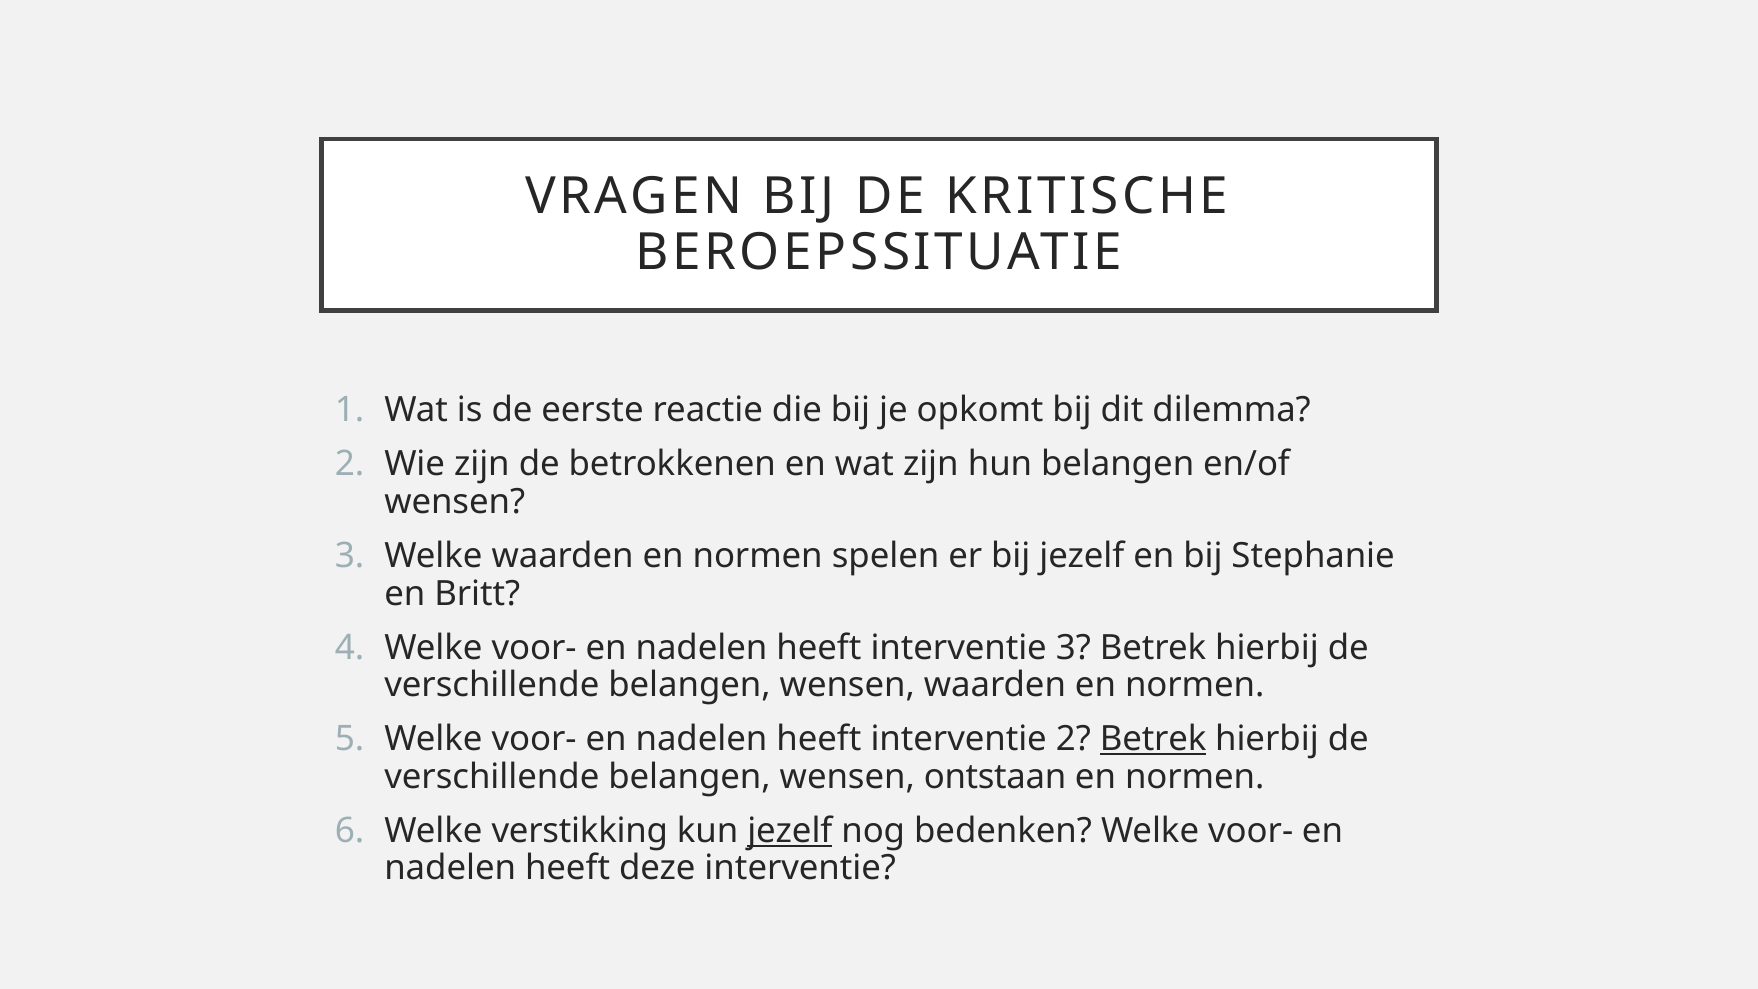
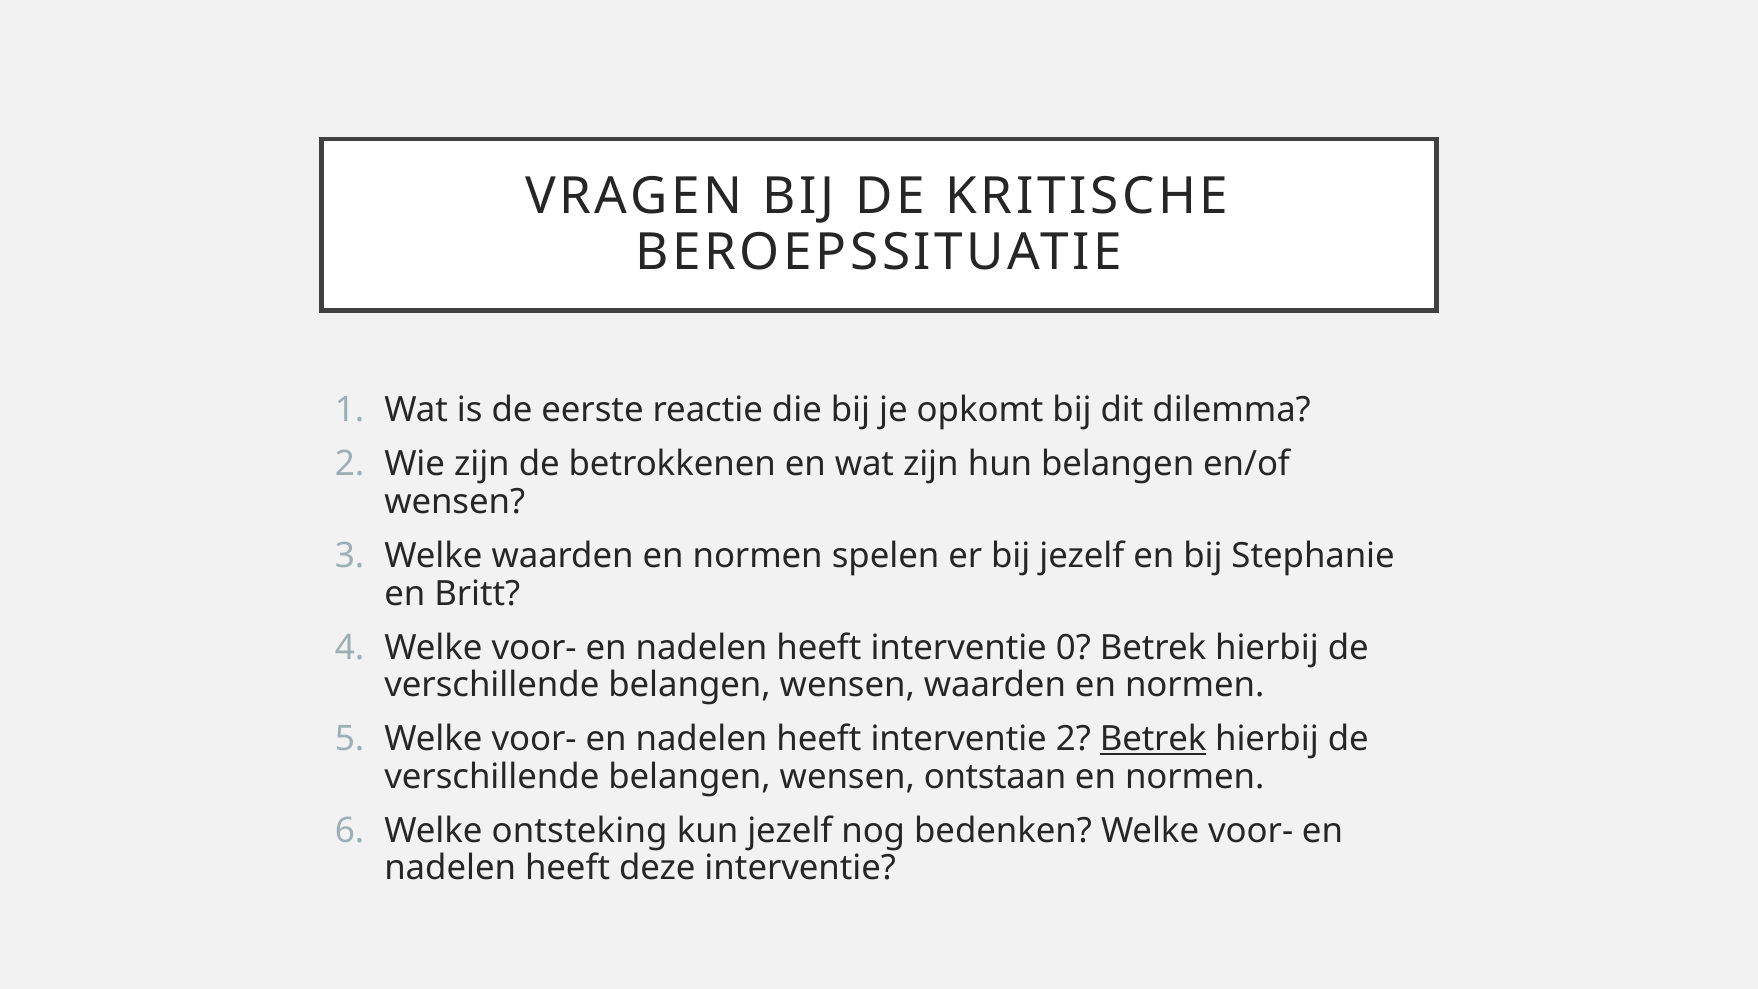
interventie 3: 3 -> 0 (1073, 648)
verstikking: verstikking -> ontsteking (580, 831)
jezelf underline: present -> none (790, 831)
